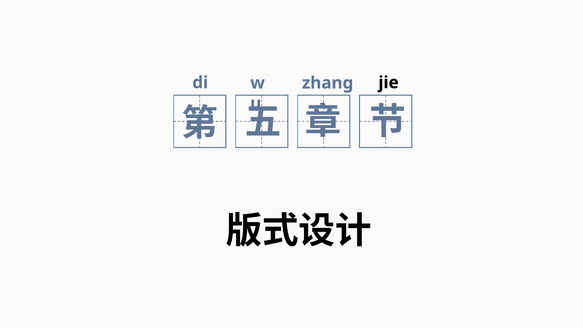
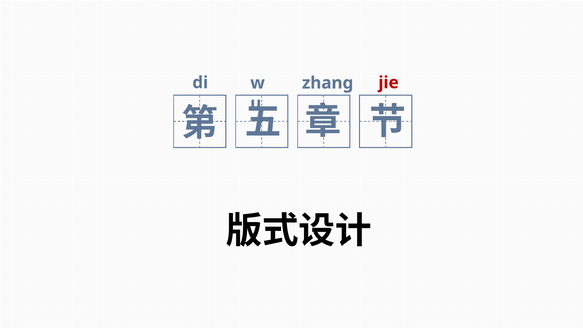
jie colour: black -> red (389, 83)
